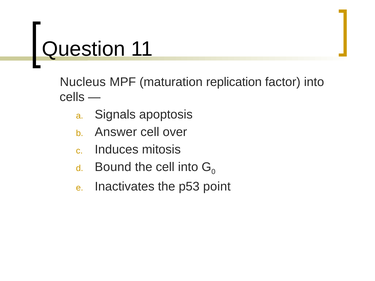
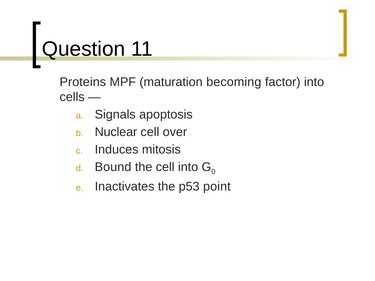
Nucleus: Nucleus -> Proteins (83, 82)
replication: replication -> becoming (234, 82)
Answer: Answer -> Nuclear (116, 132)
